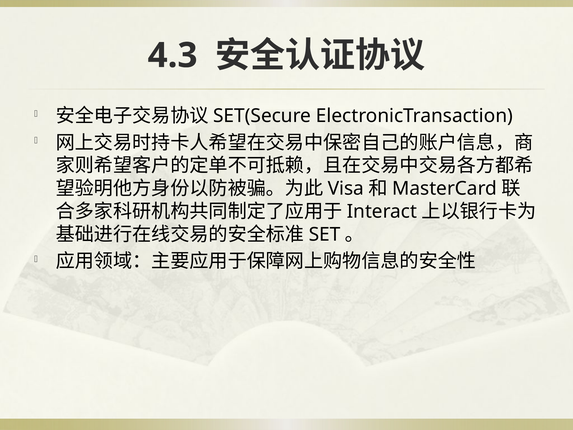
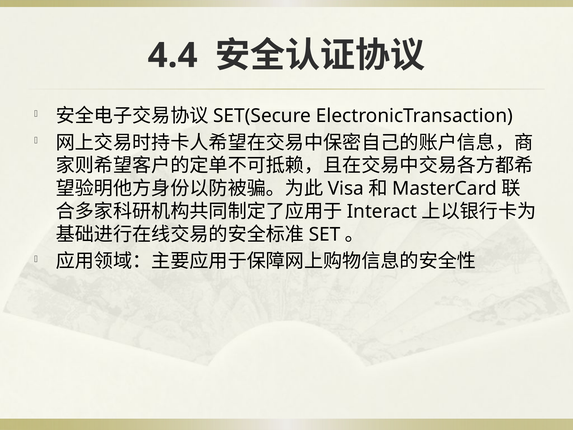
4.3: 4.3 -> 4.4 (173, 55)
